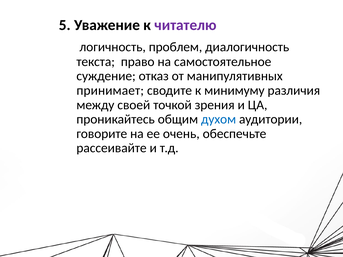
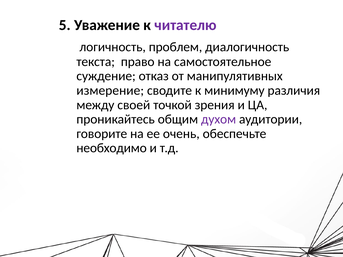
принимает: принимает -> измерение (110, 91)
духом colour: blue -> purple (219, 119)
рассеивайте: рассеивайте -> необходимо (112, 148)
